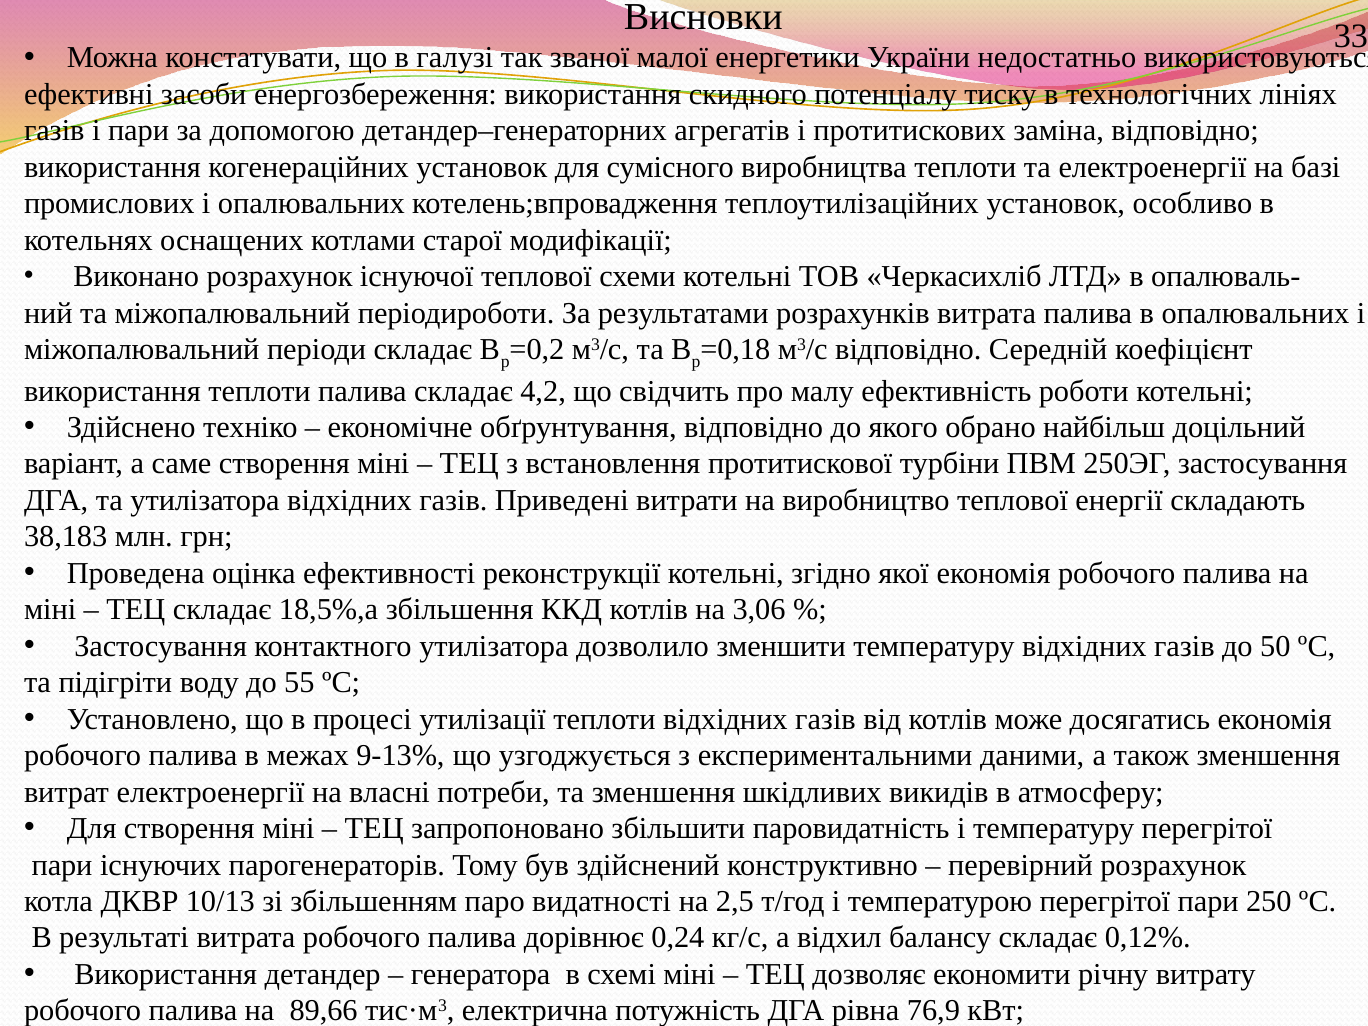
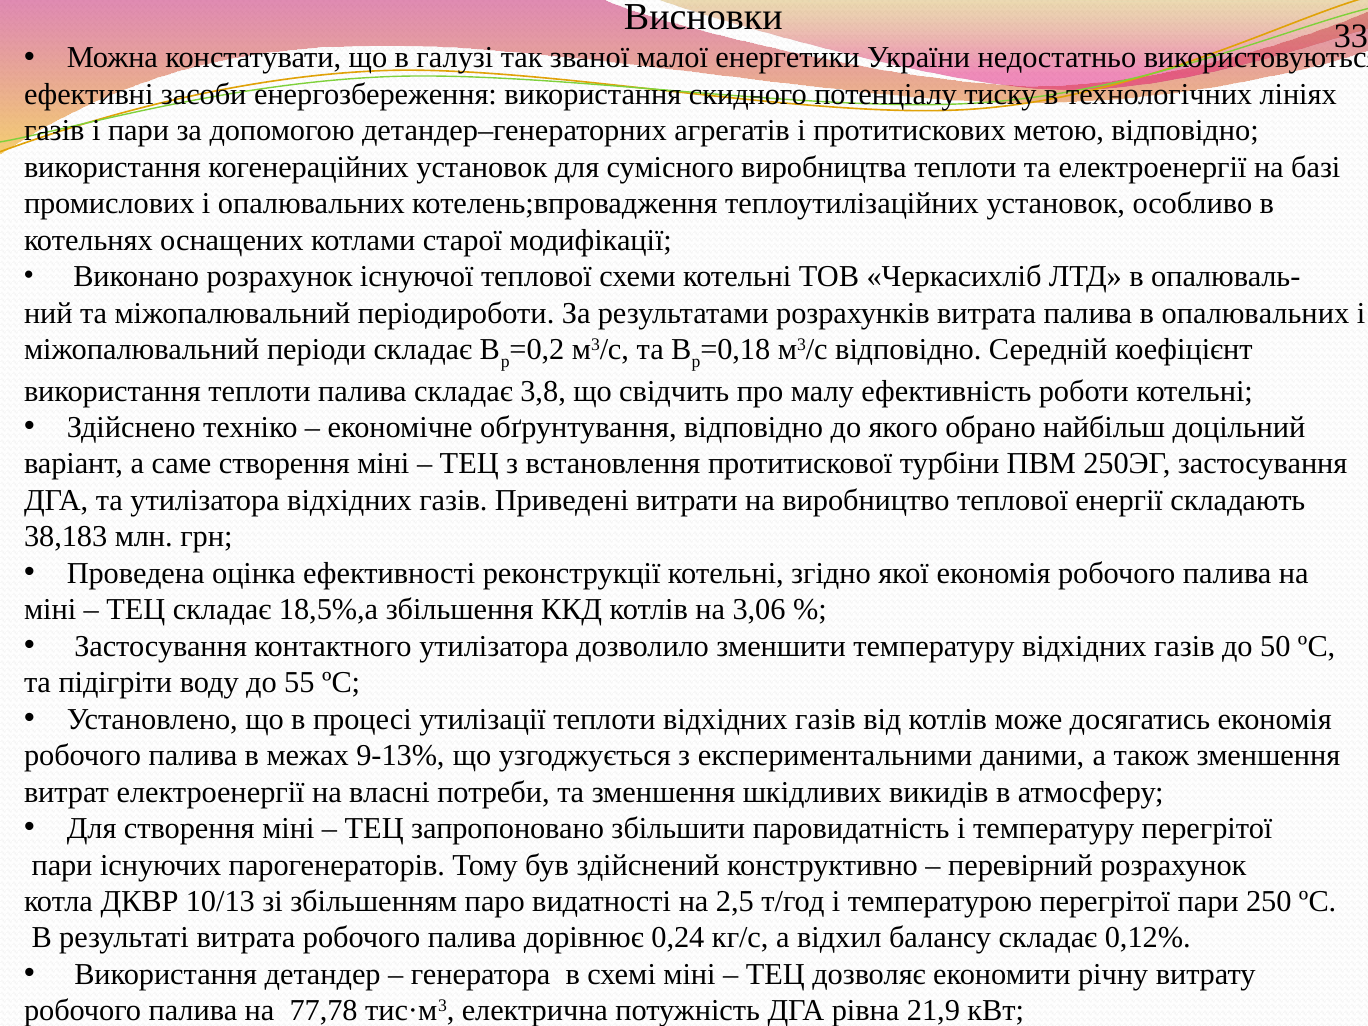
заміна: заміна -> метою (1059, 131)
4,2: 4,2 -> 3,8 (543, 391)
89,66: 89,66 -> 77,78 (324, 1011)
76,9: 76,9 -> 21,9 (933, 1011)
